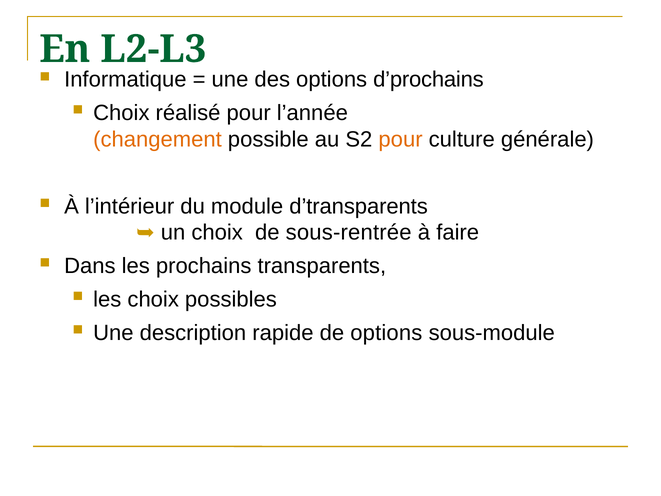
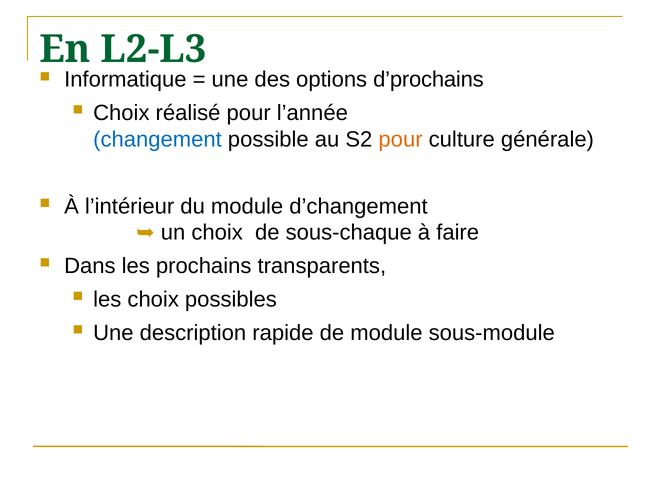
changement colour: orange -> blue (157, 139)
d’transparents: d’transparents -> d’changement (359, 206)
sous-rentrée: sous-rentrée -> sous-chaque (349, 233)
de options: options -> module (386, 333)
